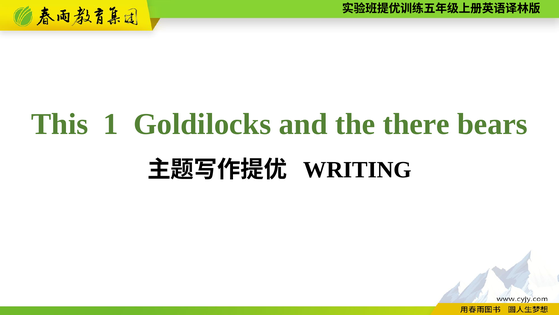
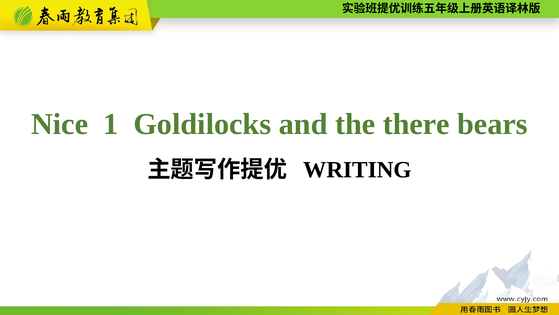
This: This -> Nice (60, 124)
